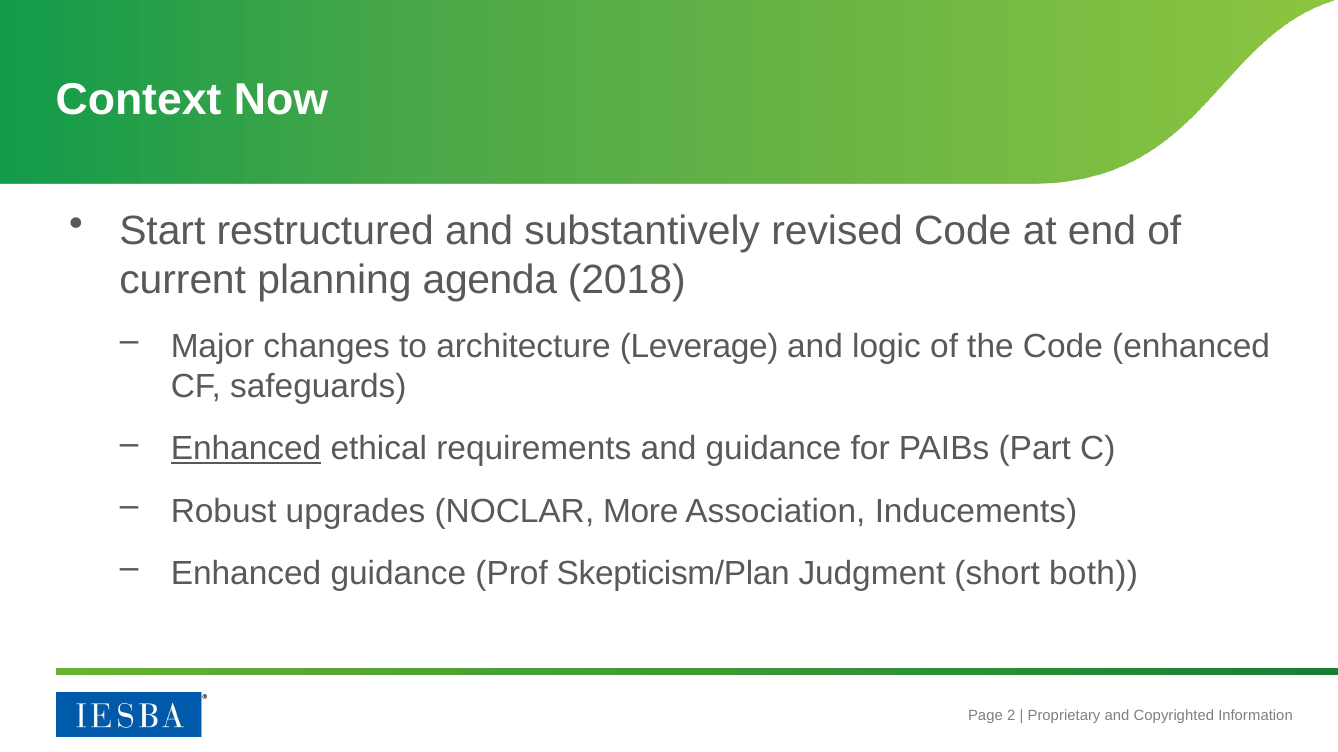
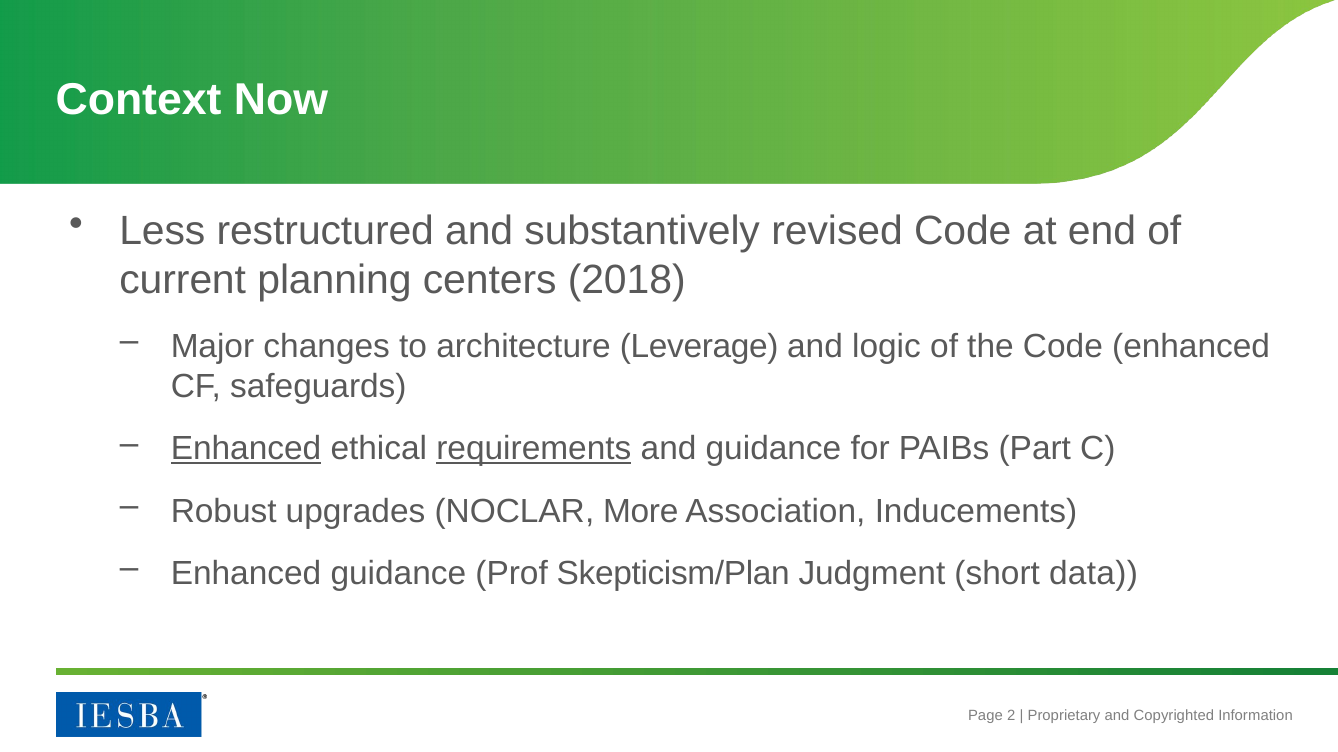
Start: Start -> Less (162, 231)
agenda: agenda -> centers (490, 280)
requirements underline: none -> present (534, 449)
both: both -> data (1093, 574)
